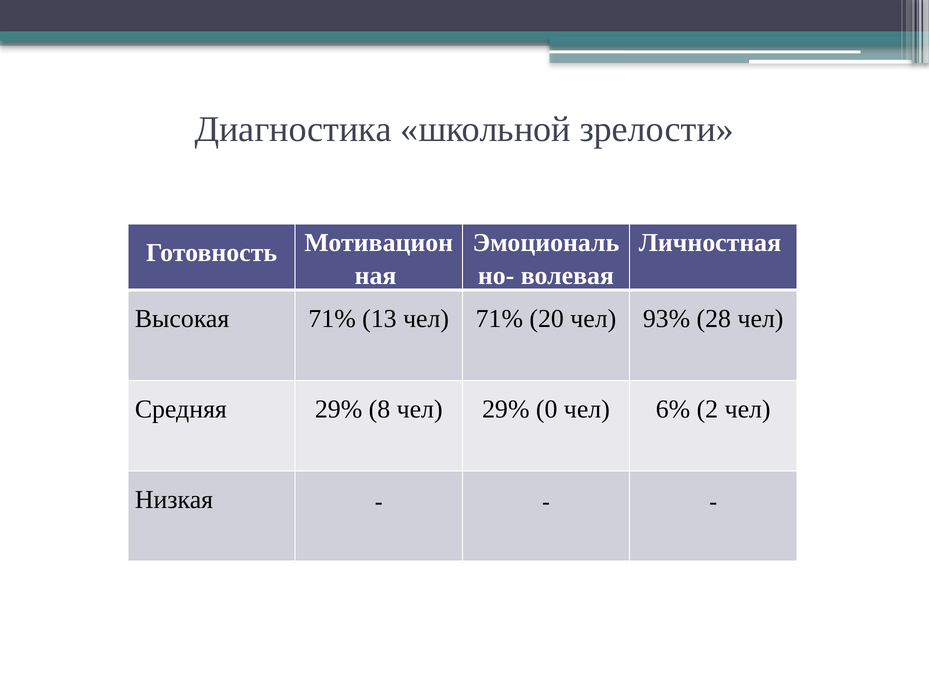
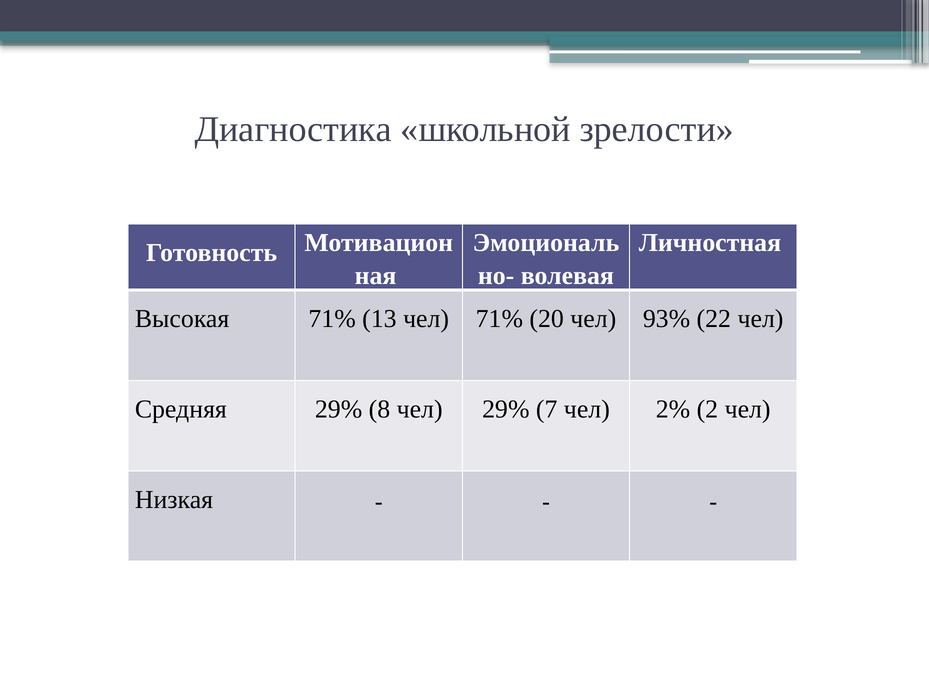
28: 28 -> 22 (714, 319)
0: 0 -> 7 (547, 409)
6%: 6% -> 2% (673, 409)
